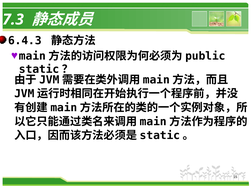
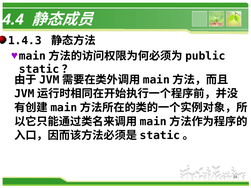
7.3: 7.3 -> 4.4 (13, 20)
6.4.3: 6.4.3 -> 1.4.3 (25, 41)
